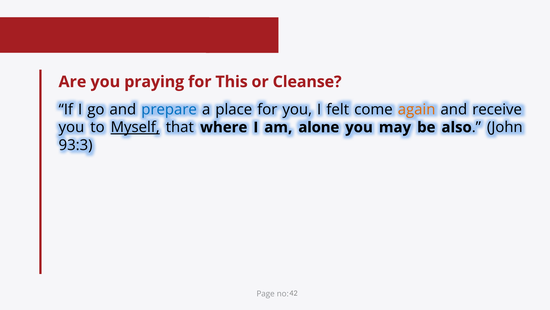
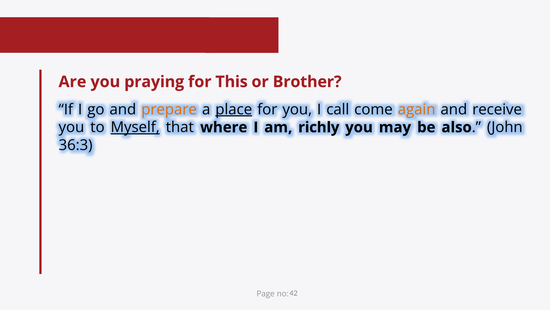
Cleanse: Cleanse -> Brother (307, 82)
prepare colour: blue -> orange (169, 109)
place underline: none -> present (234, 109)
felt: felt -> call (338, 109)
alone: alone -> richly (319, 127)
93:3: 93:3 -> 36:3 (76, 145)
